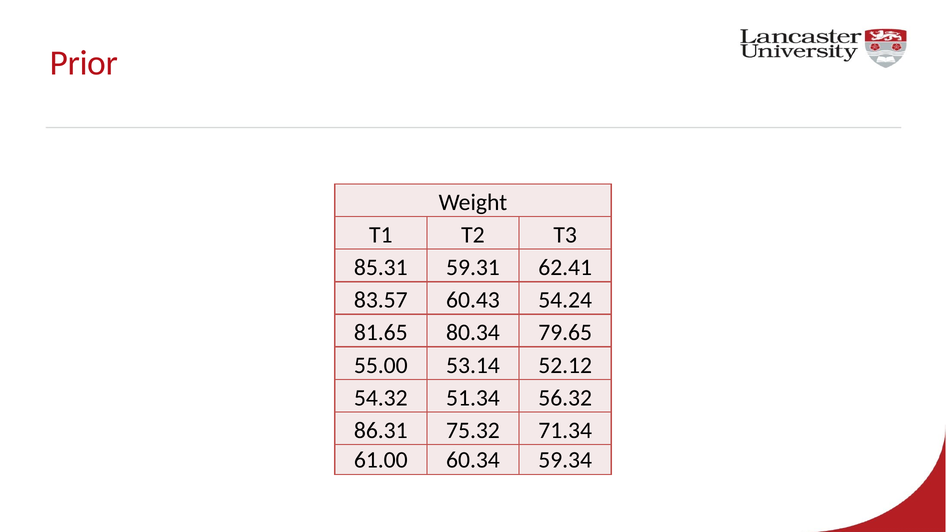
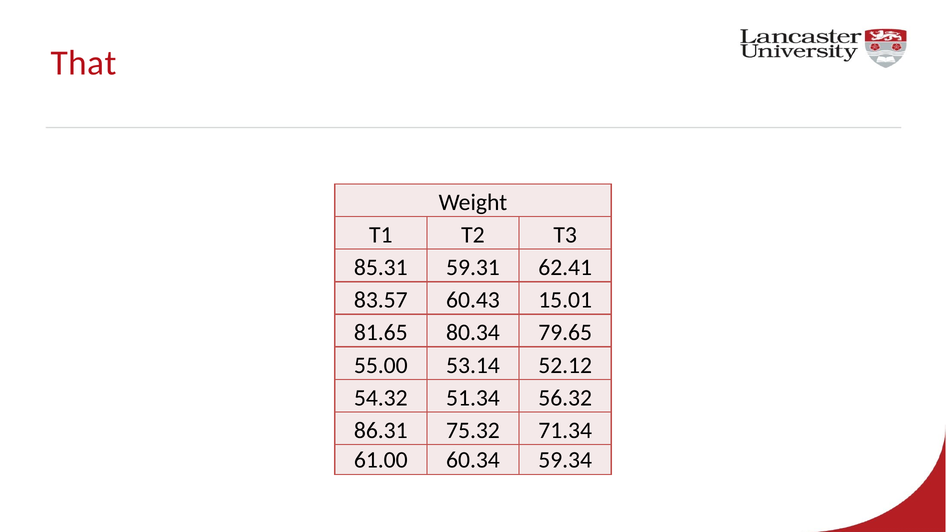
Prior: Prior -> That (83, 63)
54.24: 54.24 -> 15.01 (565, 300)
